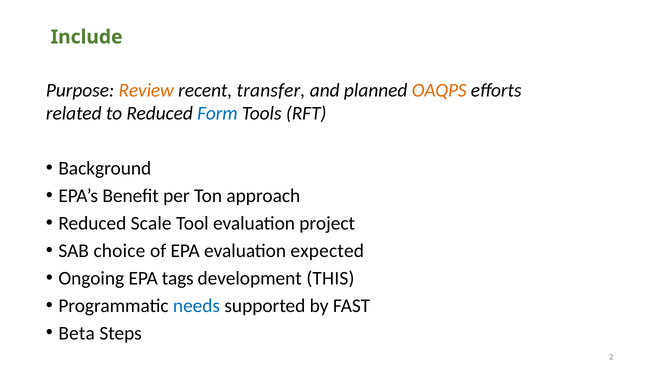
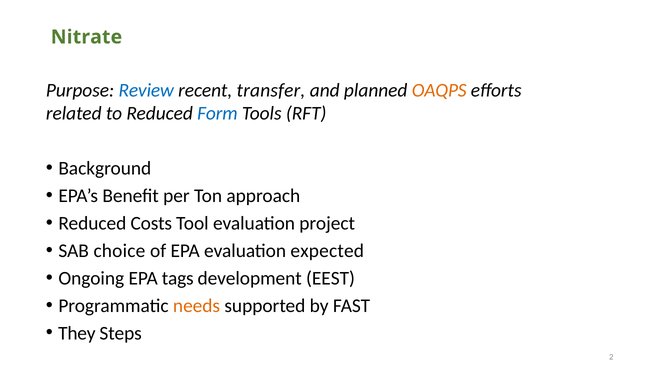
Include: Include -> Nitrate (86, 37)
Review colour: orange -> blue (146, 90)
Scale: Scale -> Costs (151, 223)
THIS: THIS -> EEST (331, 278)
needs colour: blue -> orange (197, 305)
Beta: Beta -> They (77, 333)
